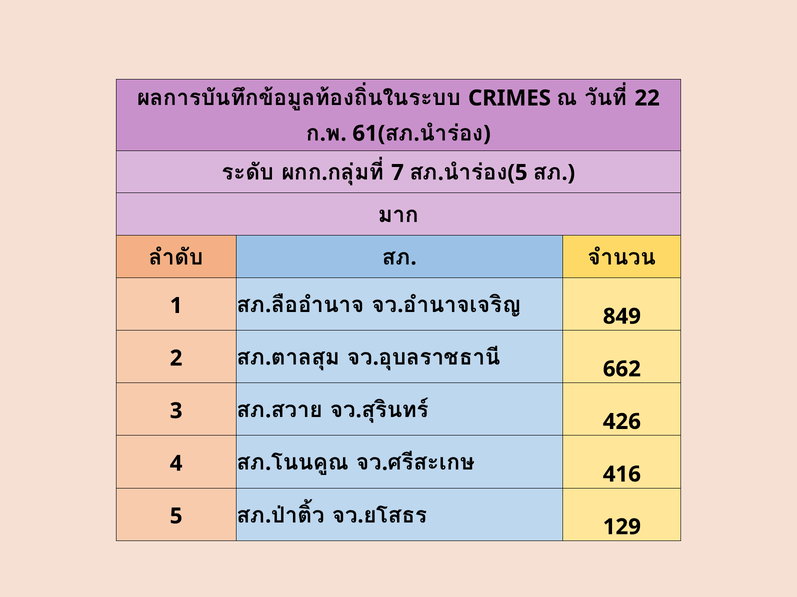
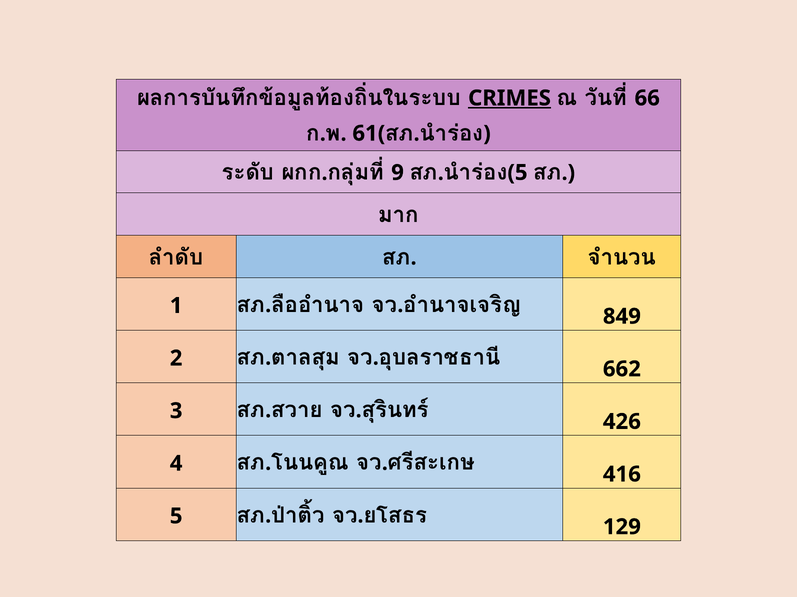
CRIMES underline: none -> present (509, 98)
22: 22 -> 66 (647, 98)
7: 7 -> 9 (398, 173)
